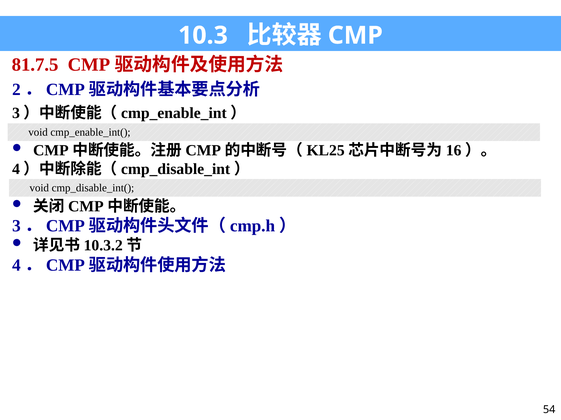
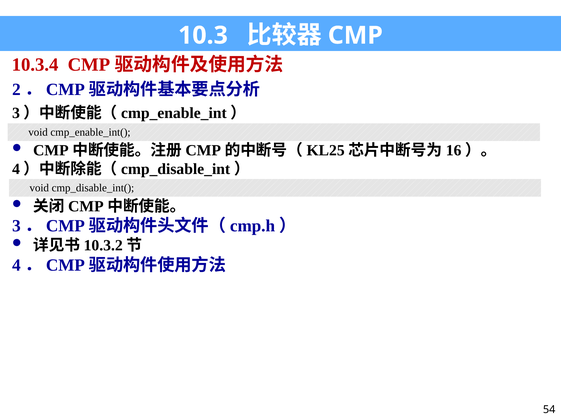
81.7.5: 81.7.5 -> 10.3.4 (35, 65)
